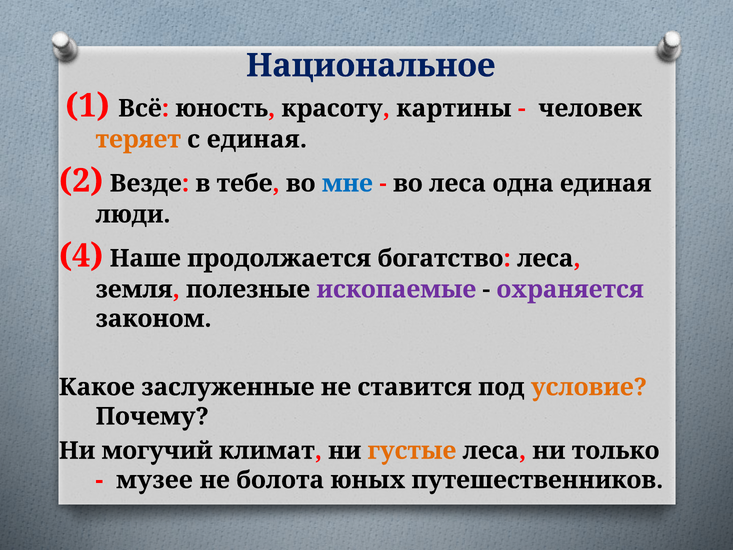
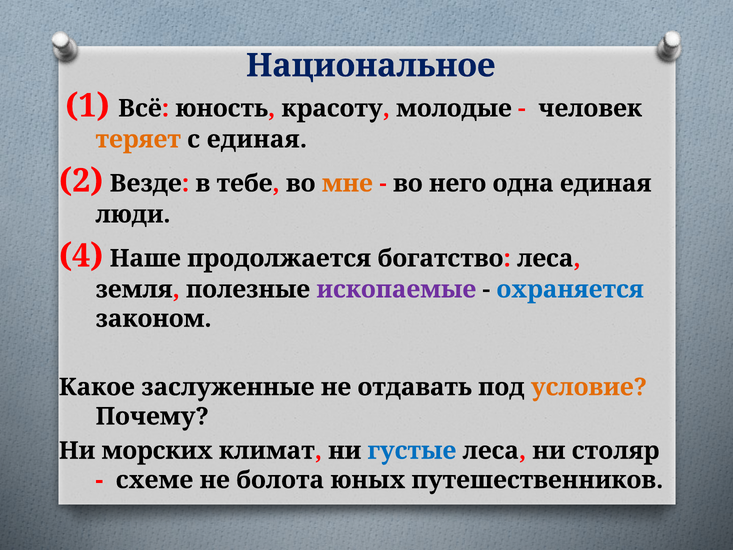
картины: картины -> молодые (454, 108)
мне colour: blue -> orange (347, 183)
во леса: леса -> него (458, 183)
охраняется colour: purple -> blue (570, 289)
ставится: ставится -> отдавать (415, 387)
могучий: могучий -> морских (157, 451)
густые colour: orange -> blue (412, 451)
только: только -> столяр (616, 451)
музее: музее -> схеме (155, 480)
